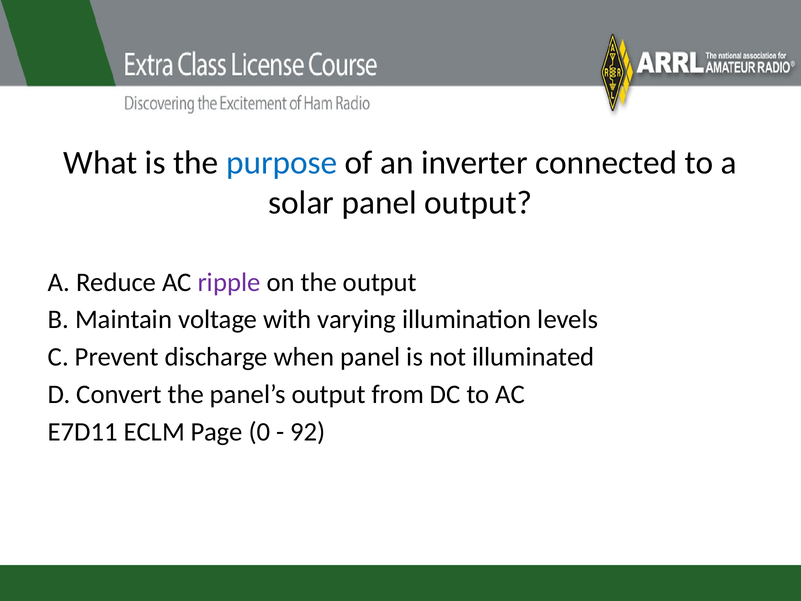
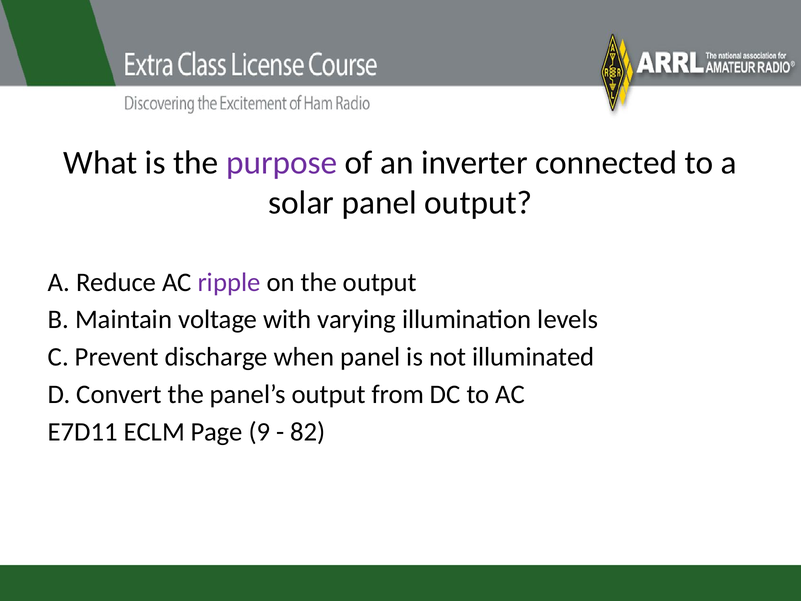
purpose colour: blue -> purple (282, 162)
0: 0 -> 9 (259, 432)
92: 92 -> 82 (308, 432)
